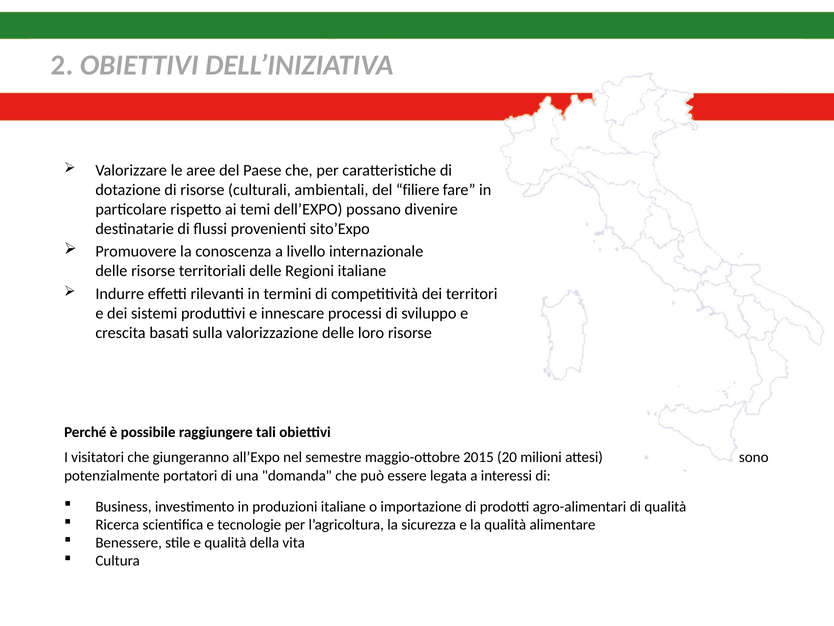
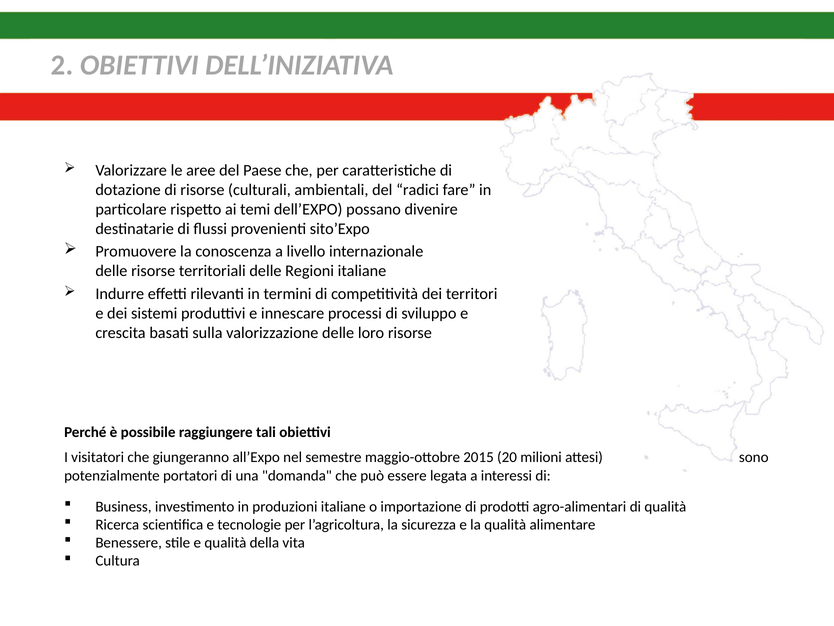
filiere: filiere -> radici (418, 190)
